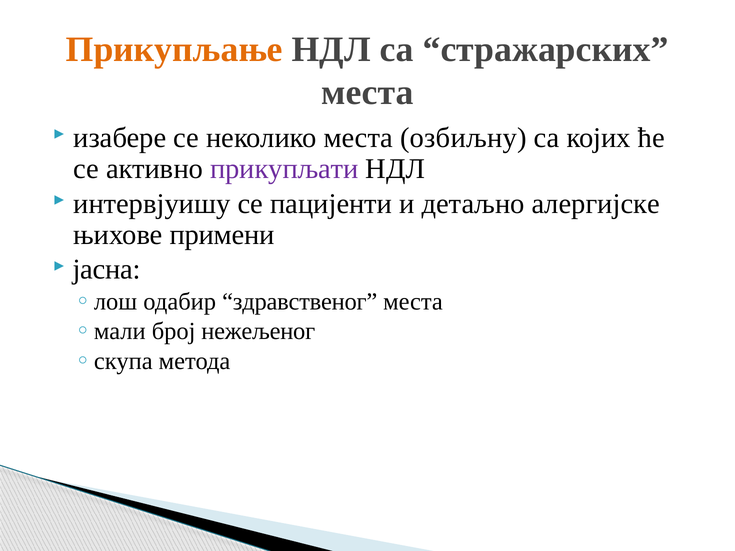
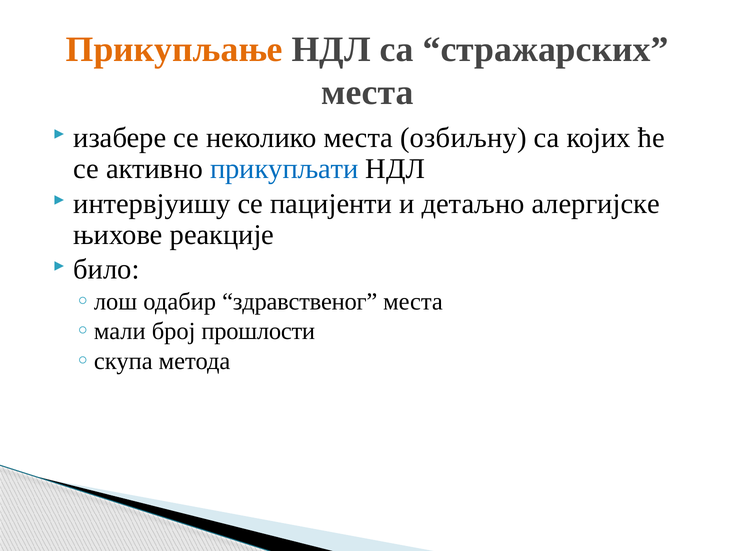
прикупљати colour: purple -> blue (284, 169)
примени: примени -> реакције (222, 235)
јасна: јасна -> било (107, 270)
нежељеног: нежељеног -> прошлости (258, 331)
